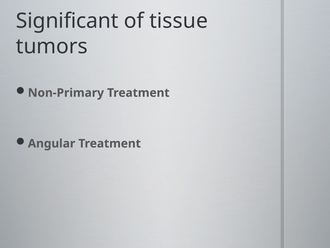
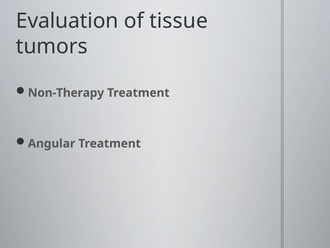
Significant: Significant -> Evaluation (67, 21)
Non-Primary: Non-Primary -> Non-Therapy (66, 93)
